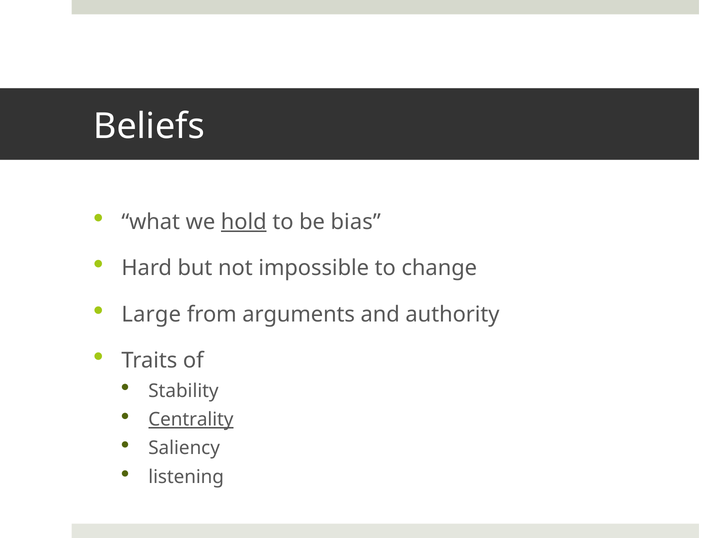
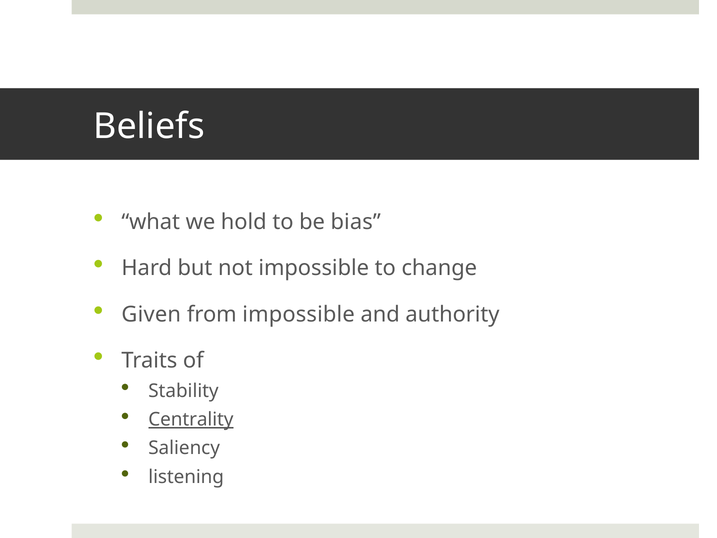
hold underline: present -> none (244, 222)
Large: Large -> Given (151, 314)
from arguments: arguments -> impossible (299, 314)
